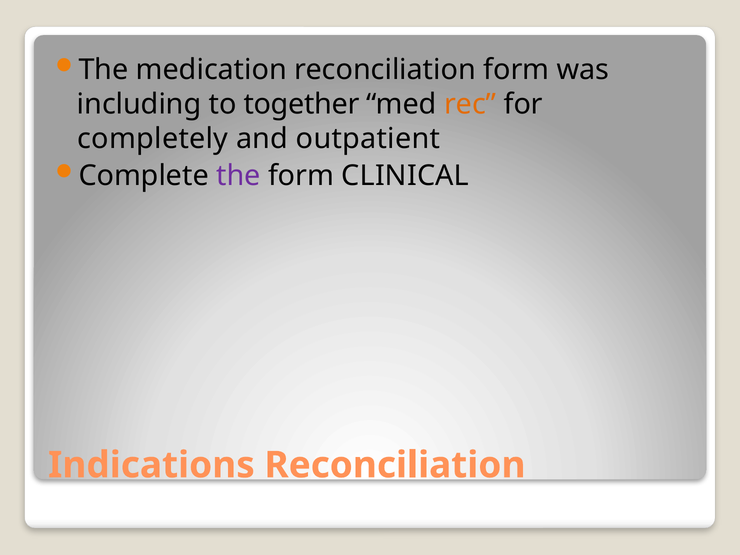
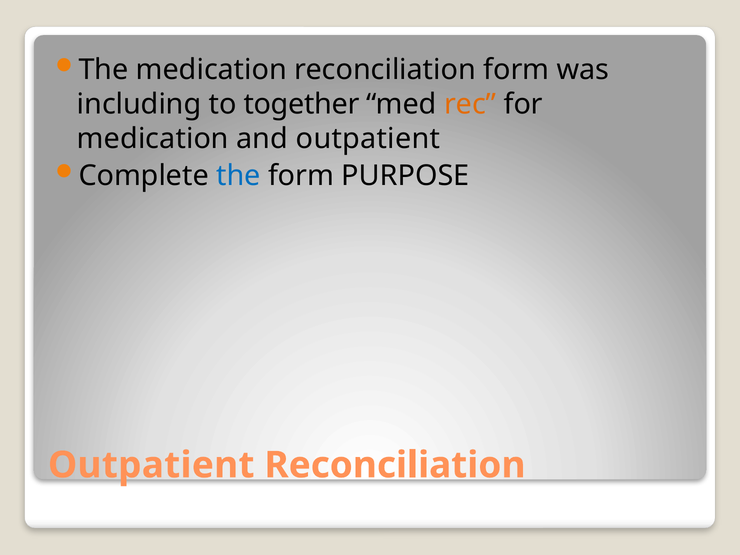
completely: completely -> medication (153, 139)
the colour: purple -> blue (238, 176)
CLINICAL: CLINICAL -> PURPOSE (405, 176)
Indications: Indications -> Outpatient (151, 465)
